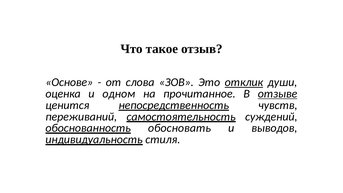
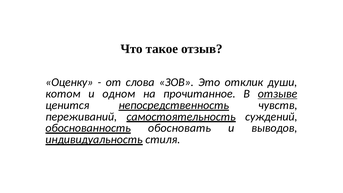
Основе: Основе -> Оценку (69, 82)
отклик underline: present -> none (244, 82)
оценка: оценка -> котом (63, 94)
